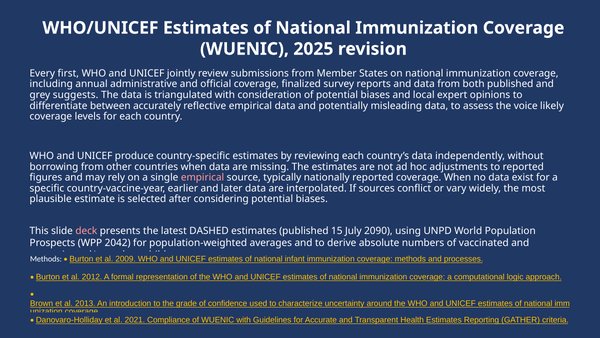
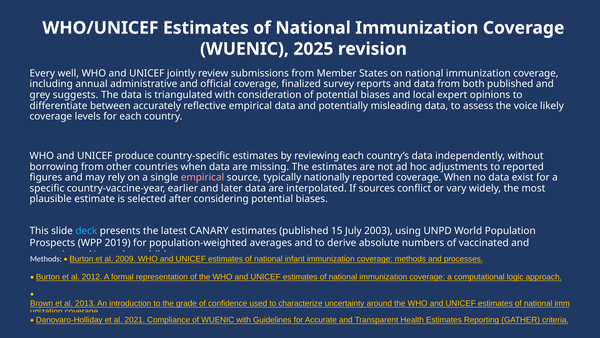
first: first -> well (68, 73)
deck colour: pink -> light blue (86, 231)
DASHED: DASHED -> CANARY (209, 231)
2090: 2090 -> 2003 (378, 231)
2042: 2042 -> 2019 (118, 243)
